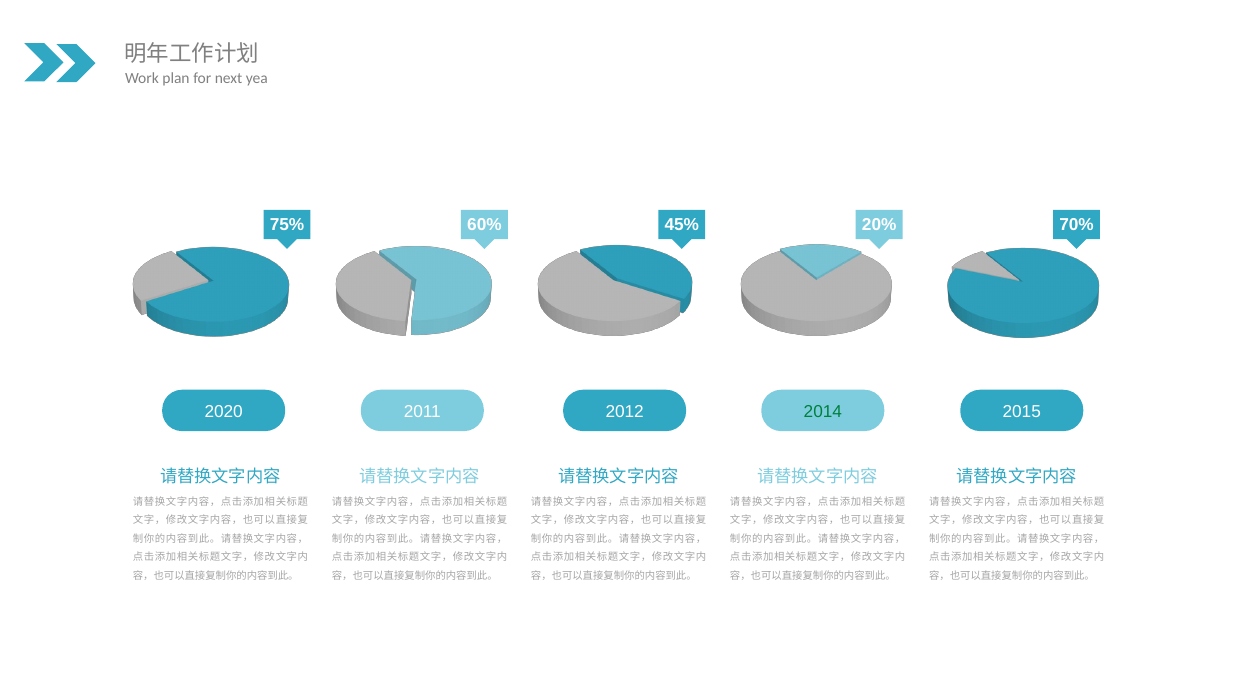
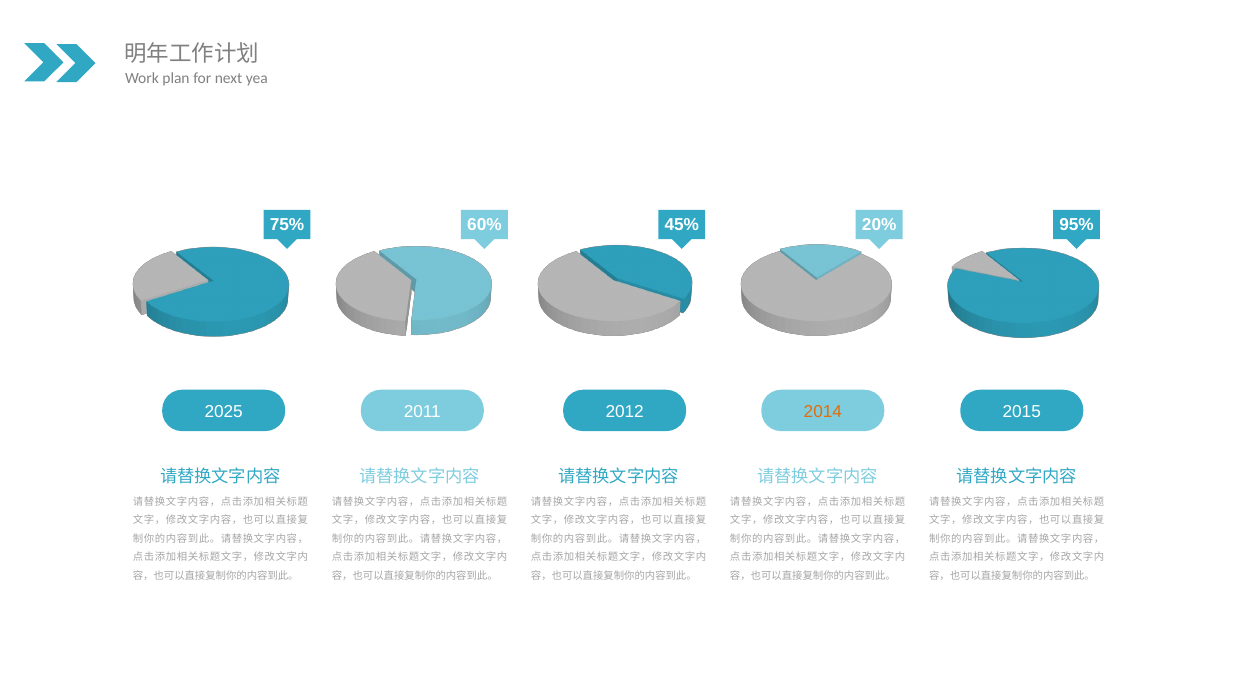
70%: 70% -> 95% (1077, 225)
2020: 2020 -> 2025 (224, 412)
2014 colour: green -> orange (823, 412)
